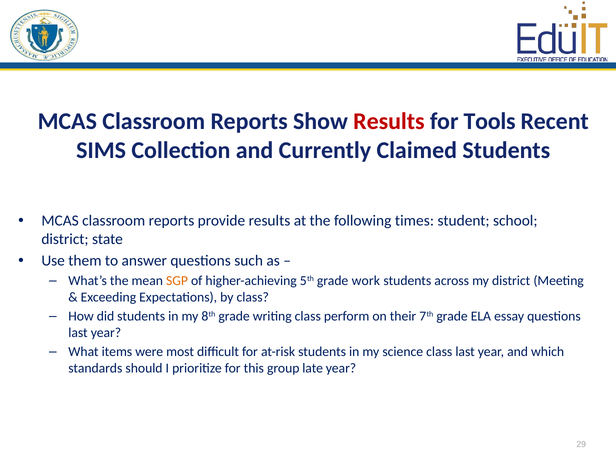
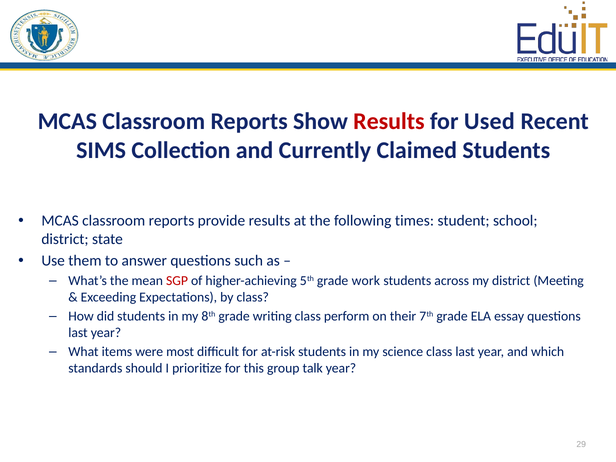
Tools: Tools -> Used (489, 122)
SGP colour: orange -> red (177, 281)
late: late -> talk (313, 368)
